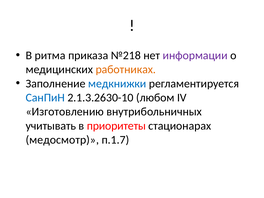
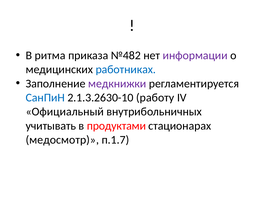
№218: №218 -> №482 (126, 55)
работниках colour: orange -> blue (126, 69)
медкнижки colour: blue -> purple (117, 84)
любом: любом -> работу (155, 98)
Изготовлению: Изготовлению -> Официальный (65, 112)
приоритеты: приоритеты -> продуктами (116, 126)
